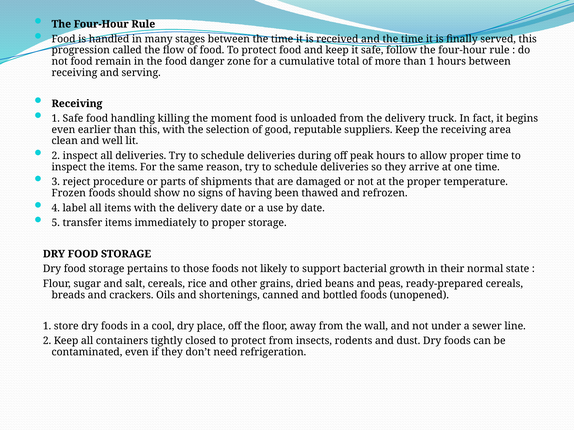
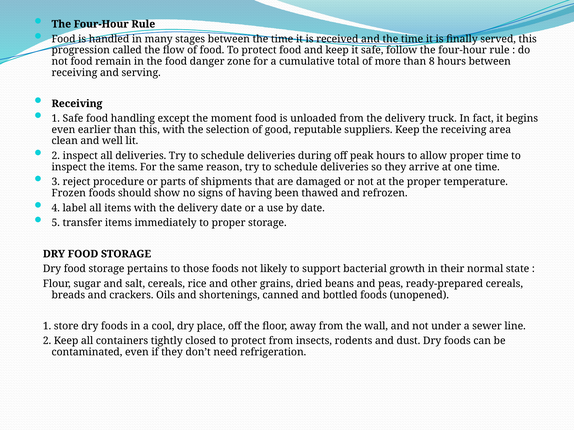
than 1: 1 -> 8 (432, 61)
killing: killing -> except (174, 119)
